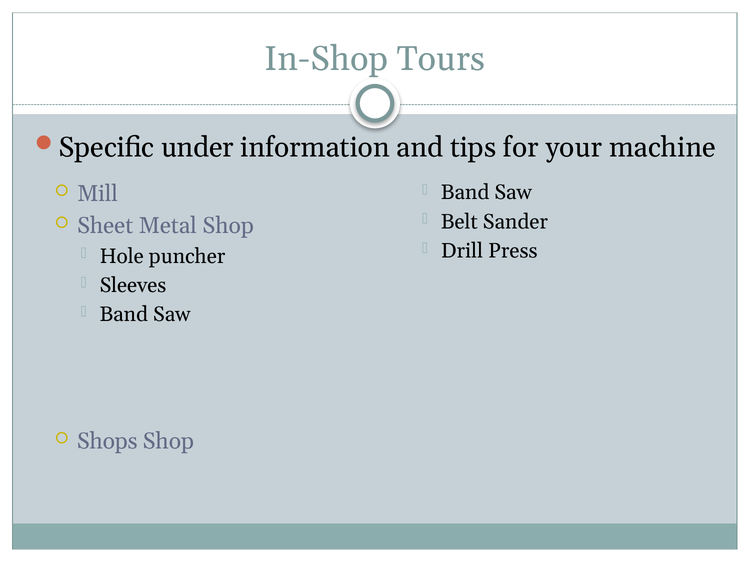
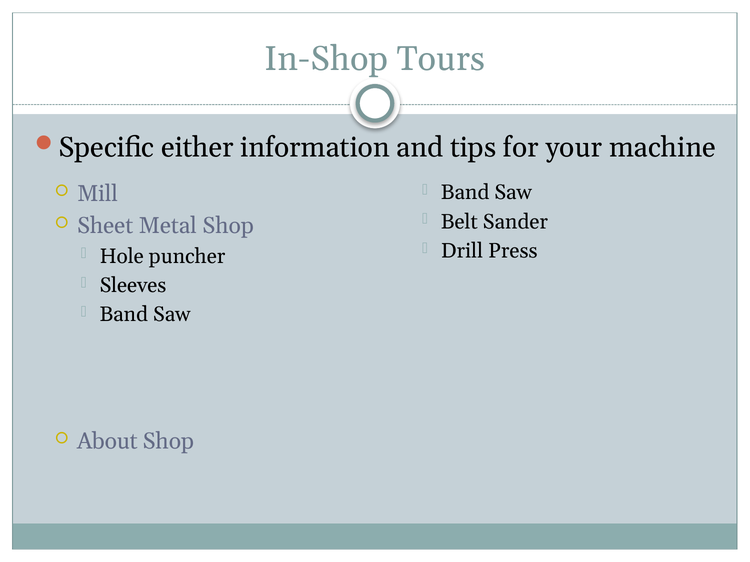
under: under -> either (197, 148)
Shops: Shops -> About (107, 442)
